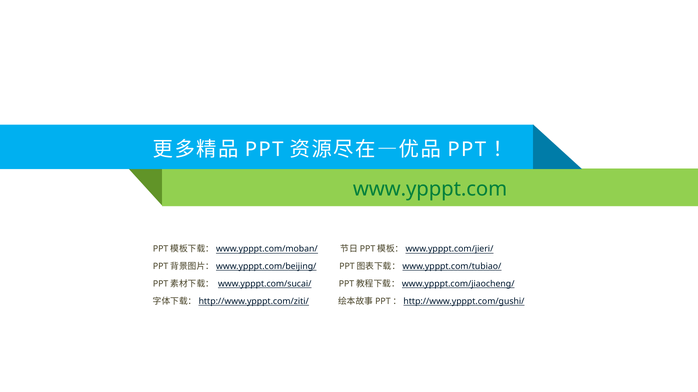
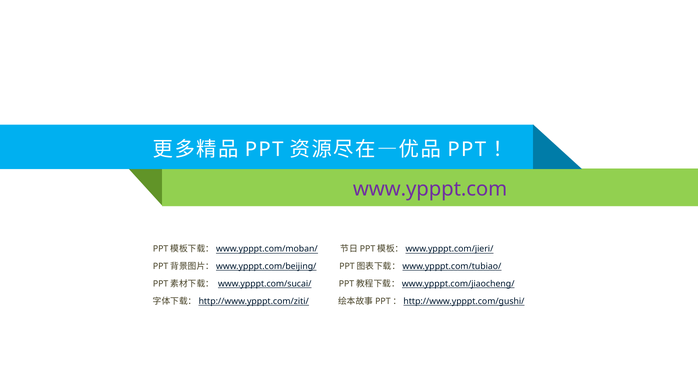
www.ypppt.com colour: green -> purple (430, 189)
